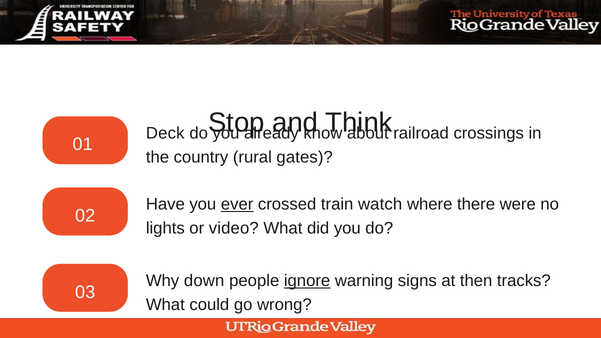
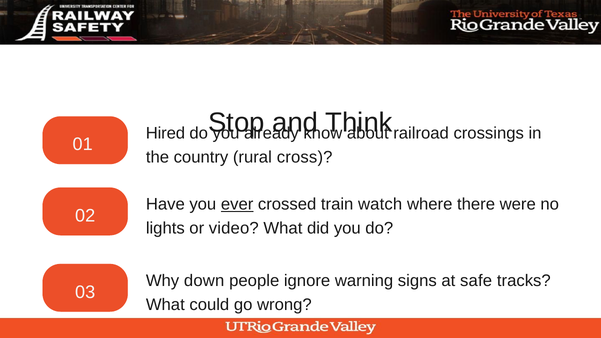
Deck: Deck -> Hired (165, 133)
gates: gates -> cross (305, 157)
ignore underline: present -> none (307, 281)
then: then -> safe (476, 281)
